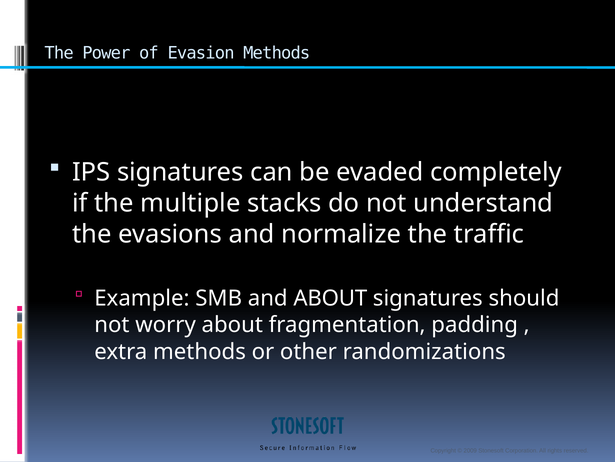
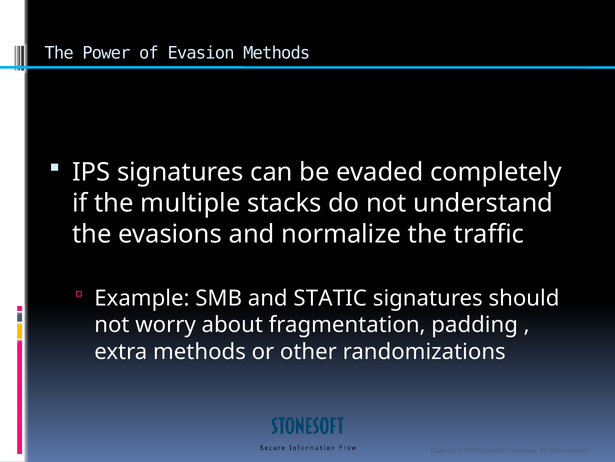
and ABOUT: ABOUT -> STATIC (330, 298)
